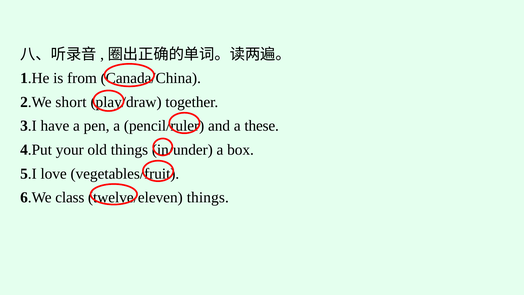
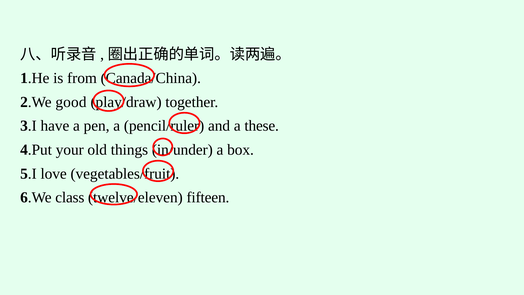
short: short -> good (71, 102)
things: things -> fifteen (208, 197)
